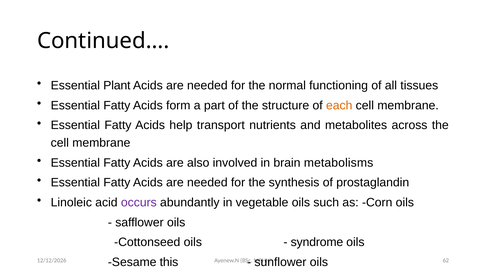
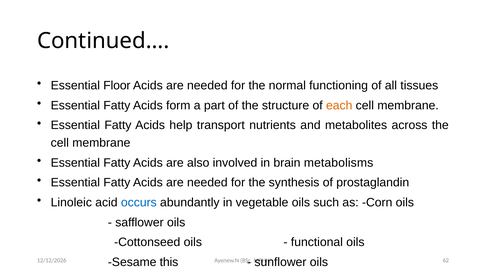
Plant: Plant -> Floor (117, 86)
occurs colour: purple -> blue (139, 203)
syndrome: syndrome -> functional (317, 243)
